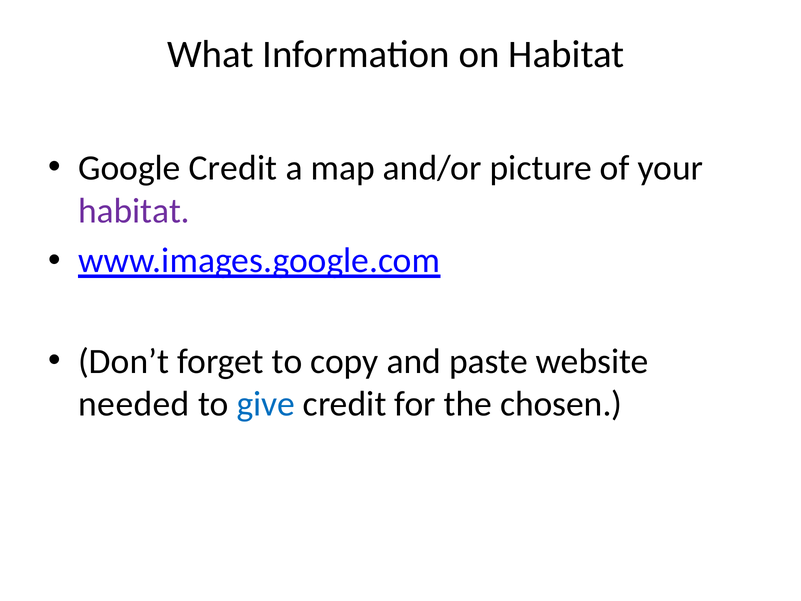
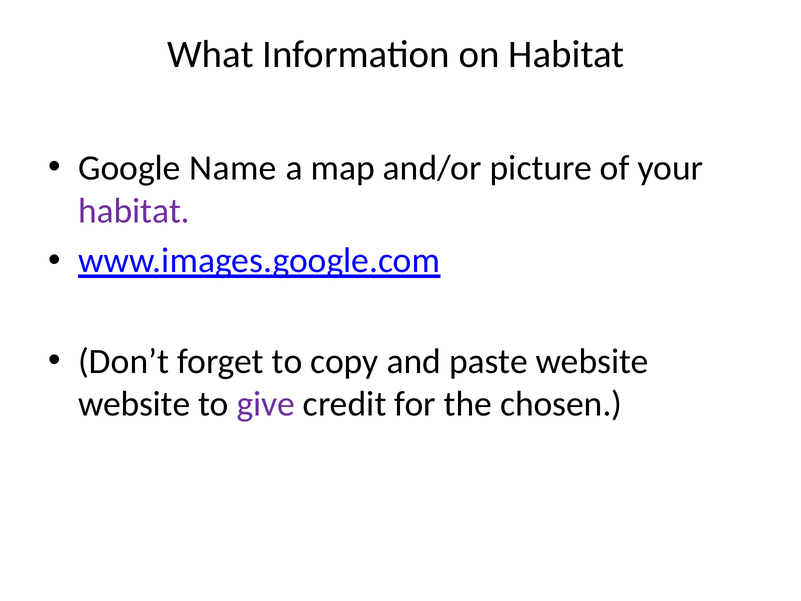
Google Credit: Credit -> Name (233, 168)
needed: needed -> website (134, 404)
give colour: blue -> purple (266, 404)
